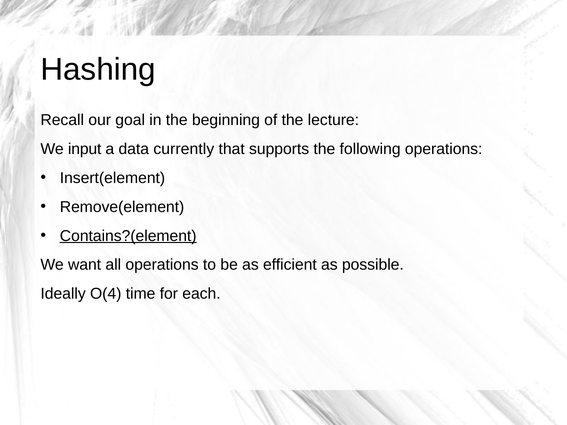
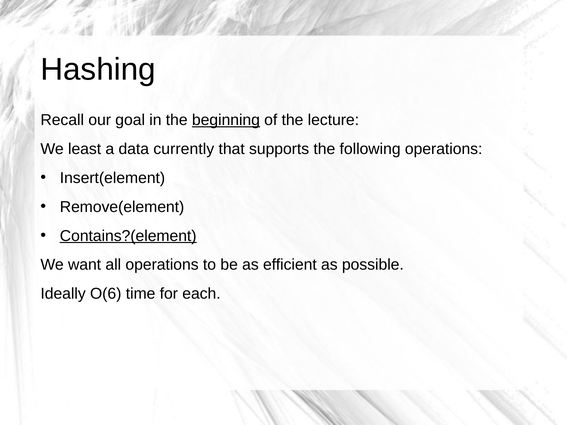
beginning underline: none -> present (226, 120)
input: input -> least (85, 149)
O(4: O(4 -> O(6 (106, 294)
